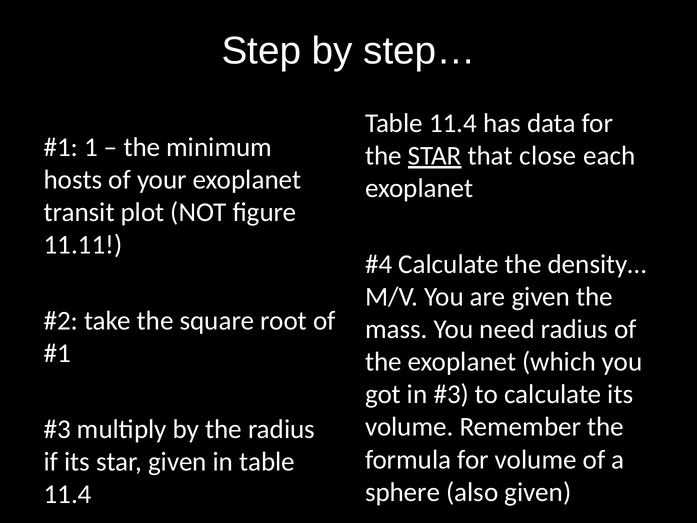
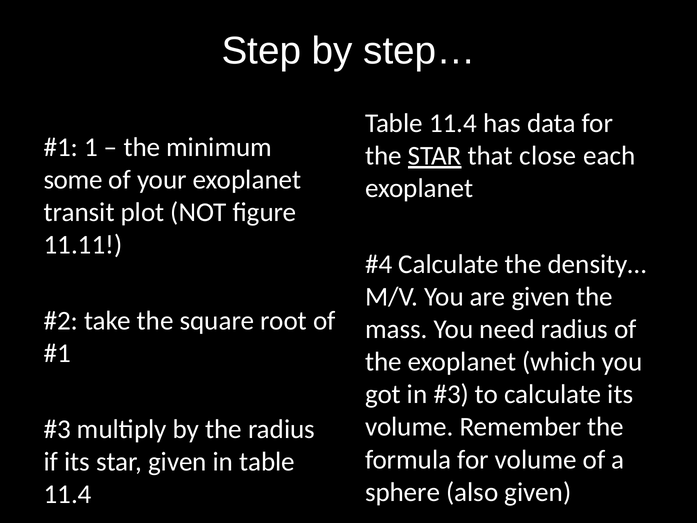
hosts: hosts -> some (73, 180)
